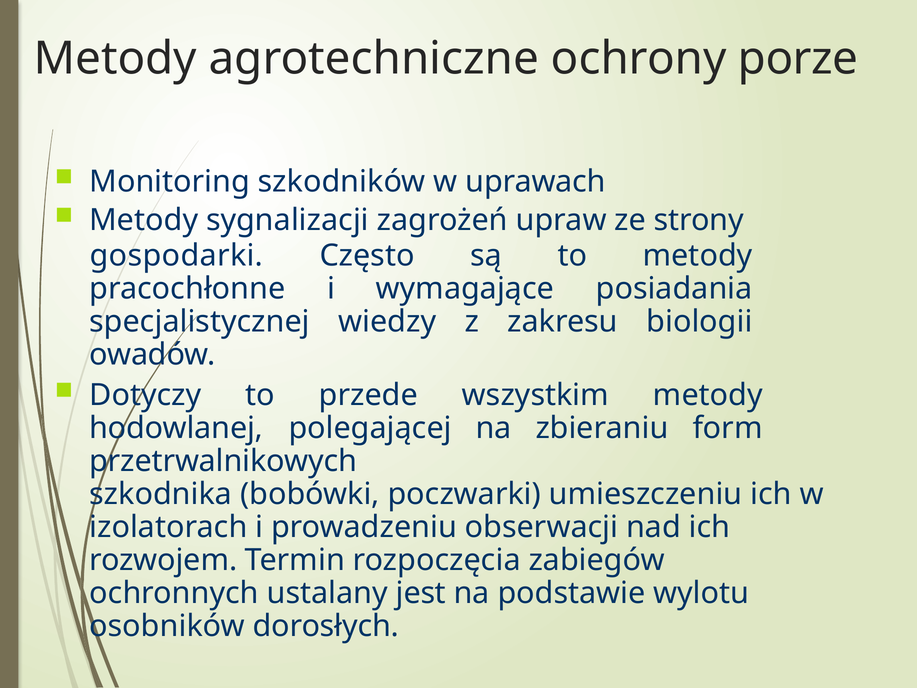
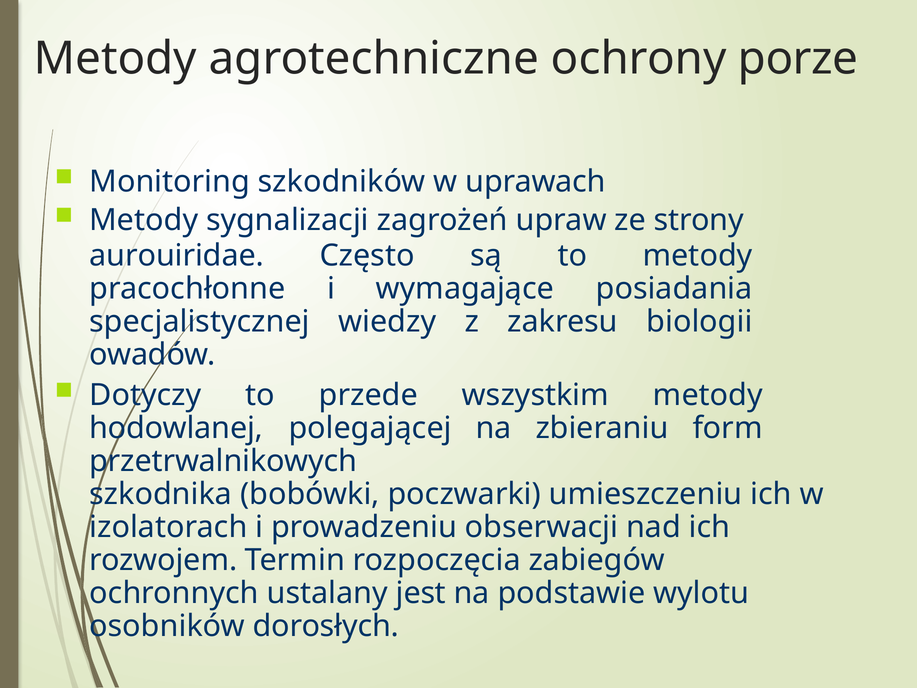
gospodarki: gospodarki -> aurouiridae (177, 256)
